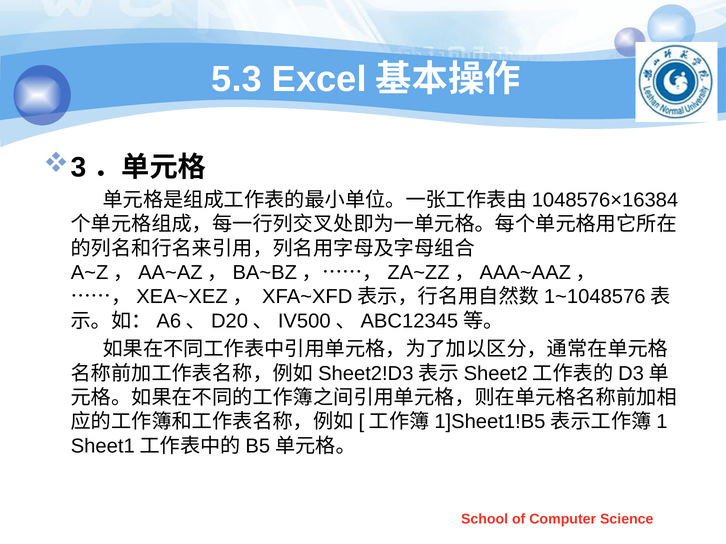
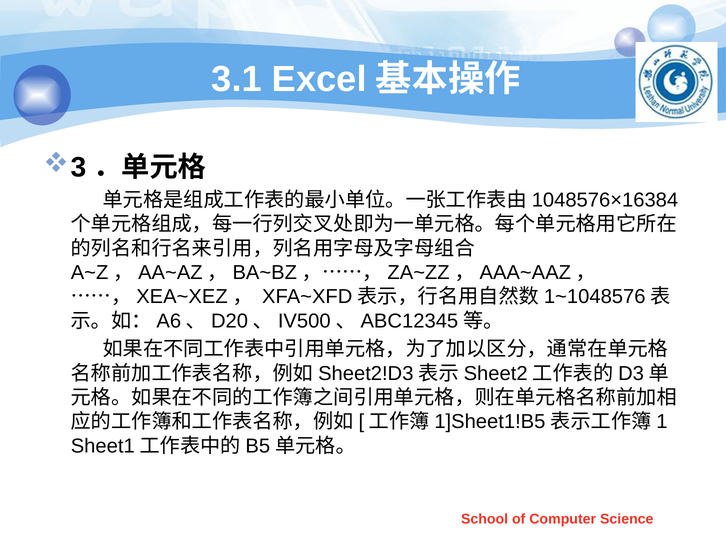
5.3: 5.3 -> 3.1 (237, 79)
